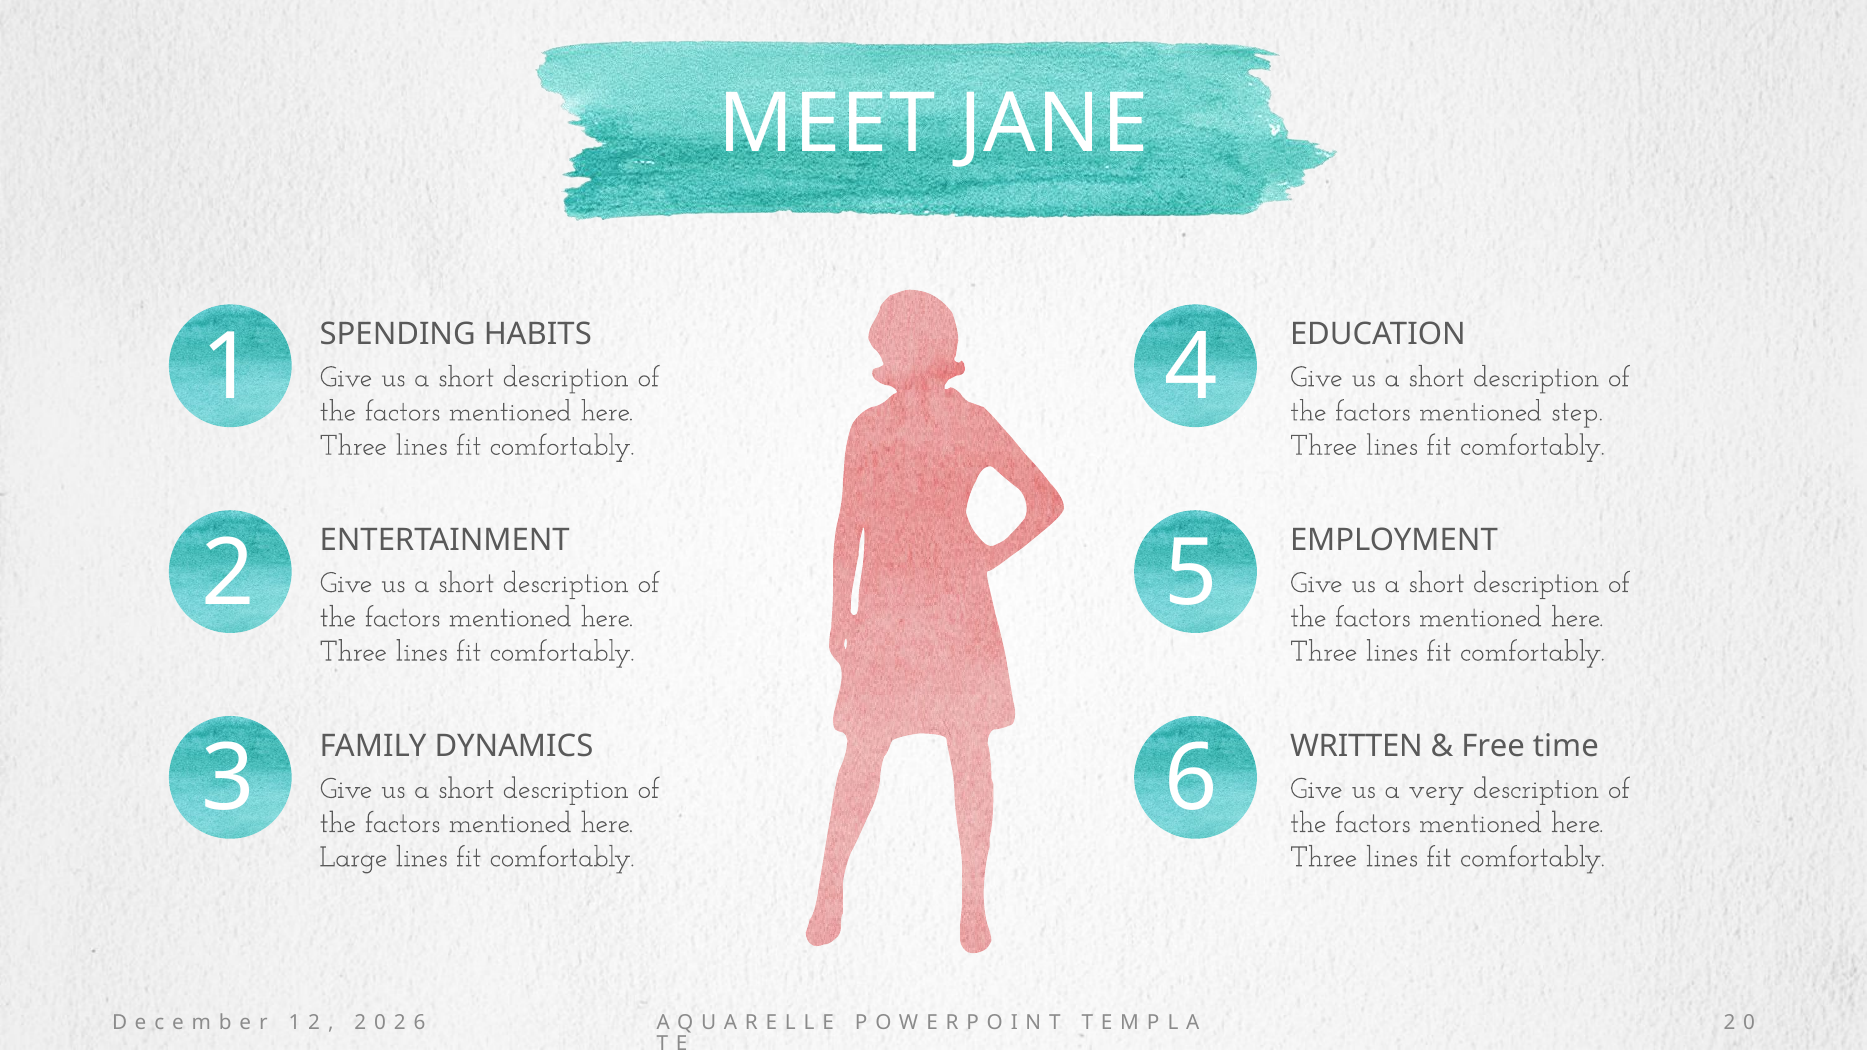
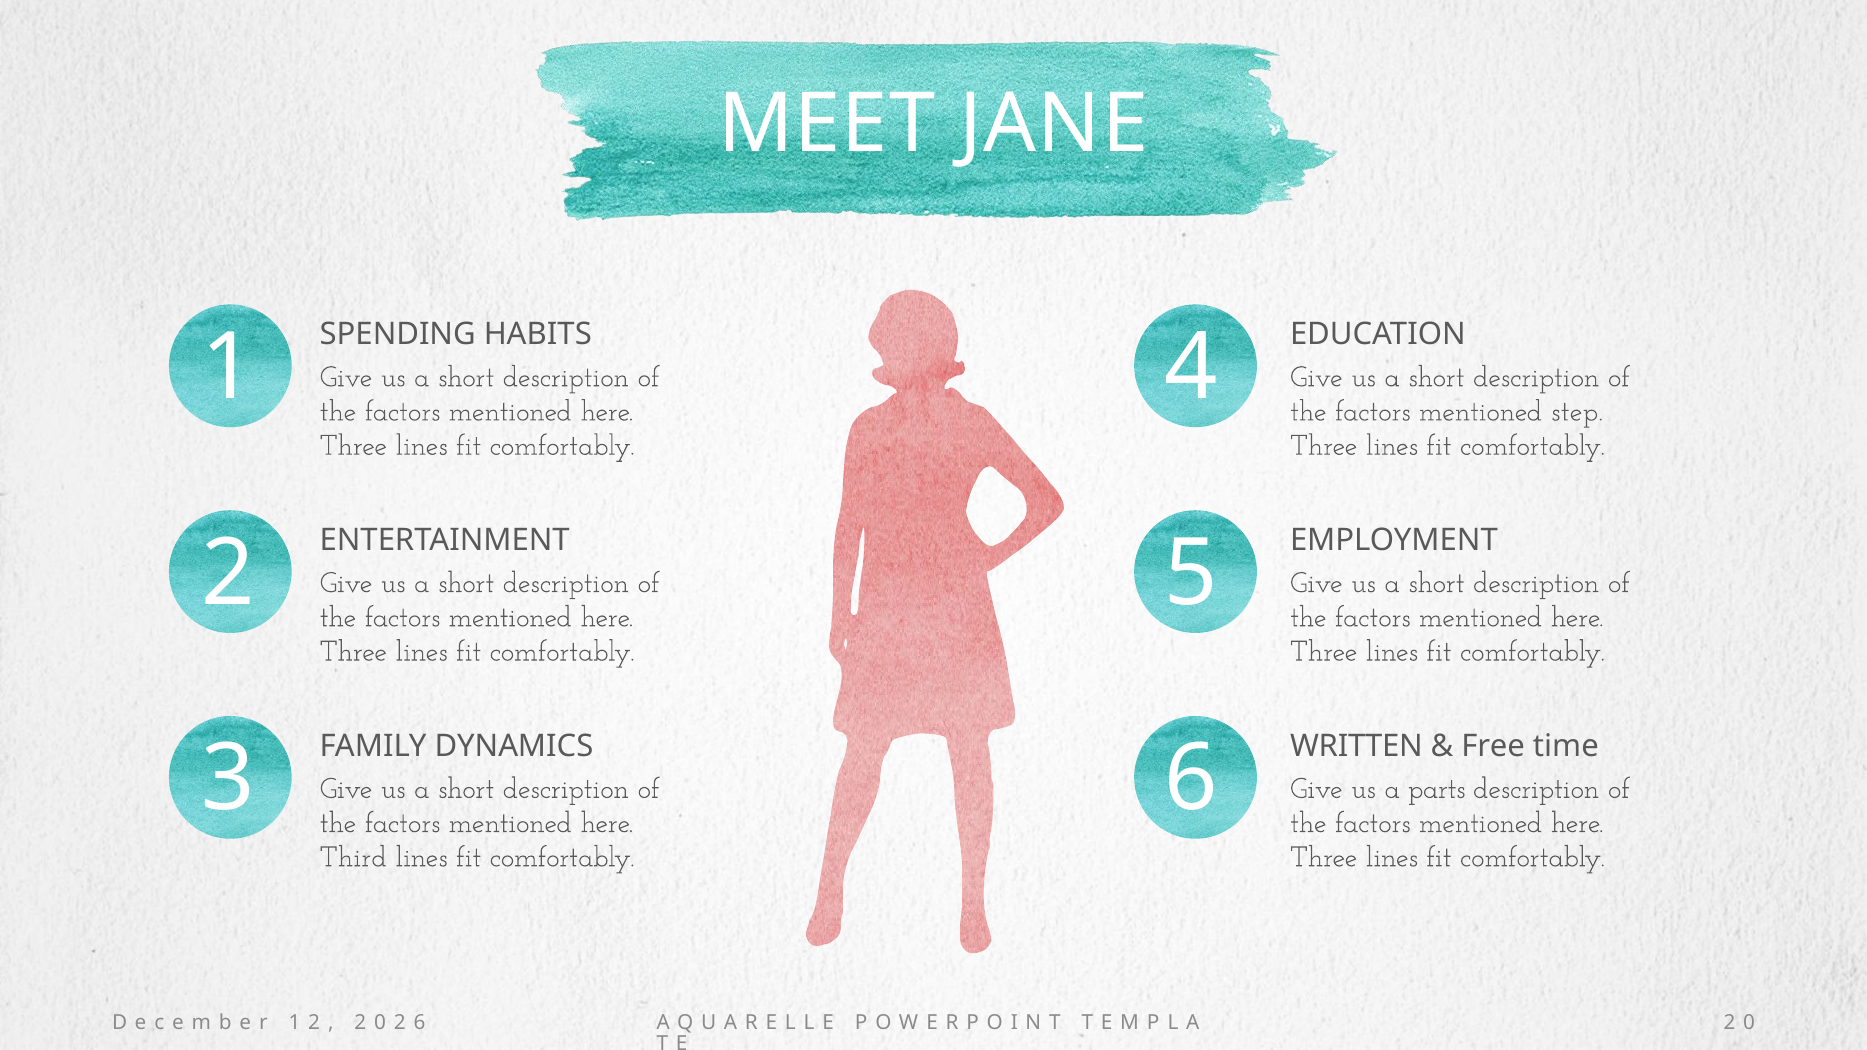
very: very -> parts (1437, 789)
Large: Large -> Third (353, 857)
